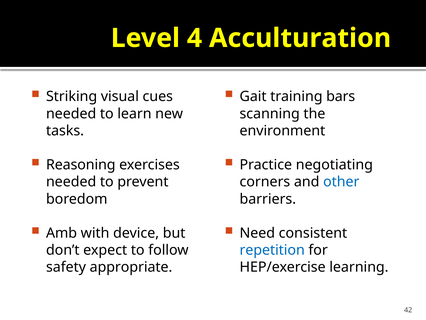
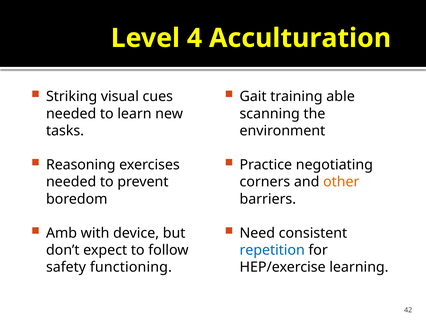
bars: bars -> able (341, 96)
other colour: blue -> orange (341, 182)
appropriate: appropriate -> functioning (131, 267)
